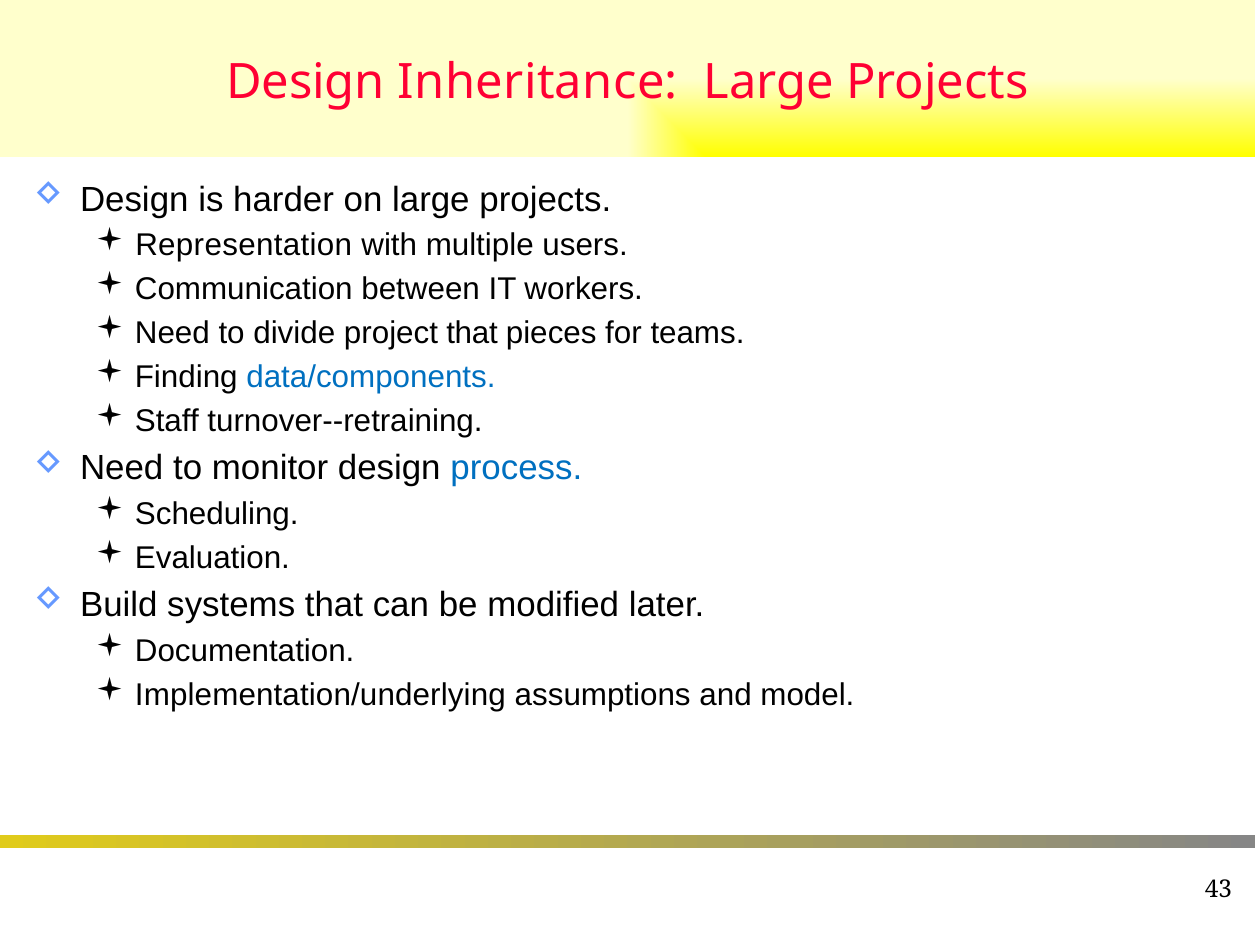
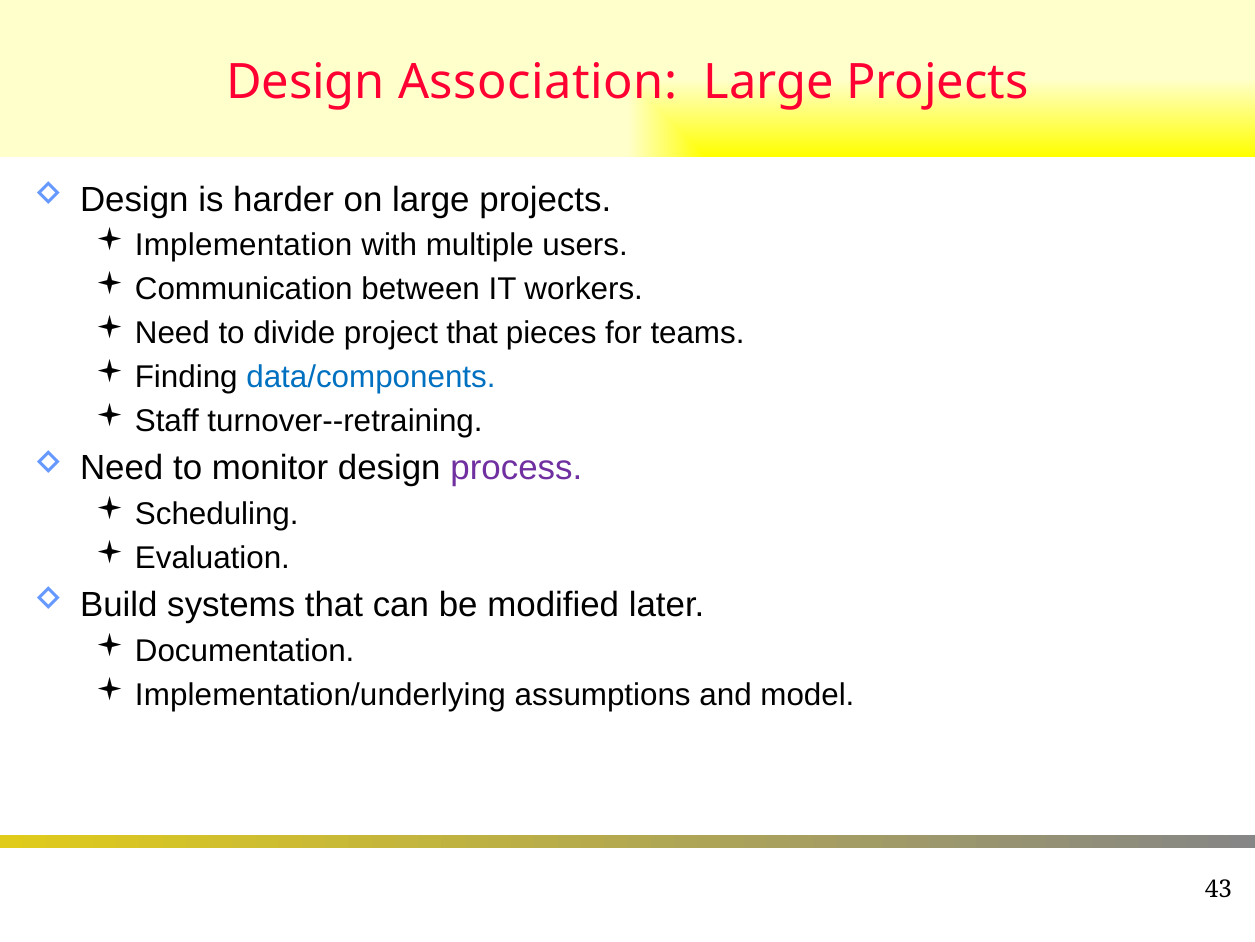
Inheritance: Inheritance -> Association (538, 82)
Representation: Representation -> Implementation (244, 245)
process colour: blue -> purple (516, 468)
